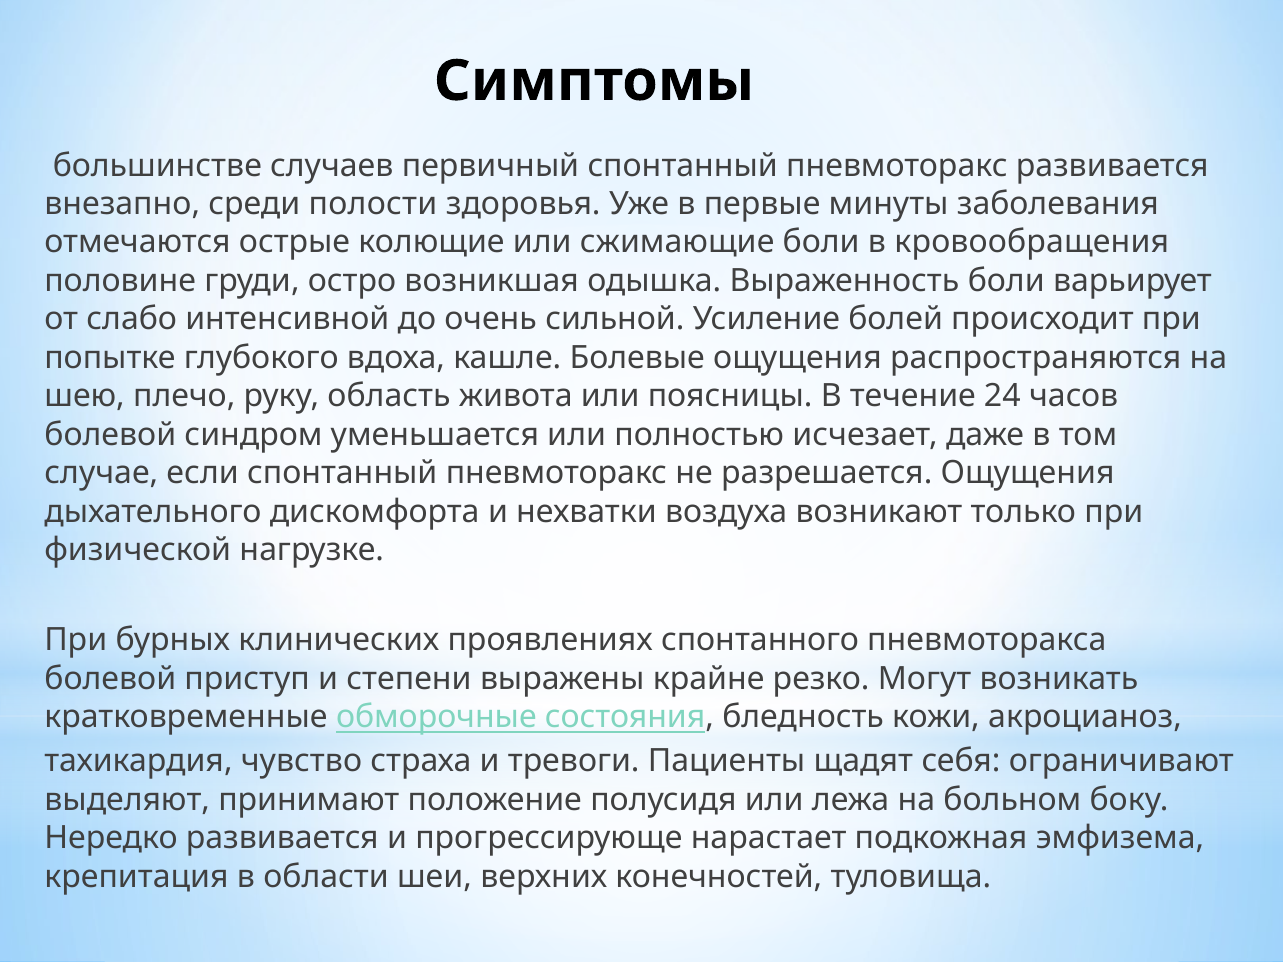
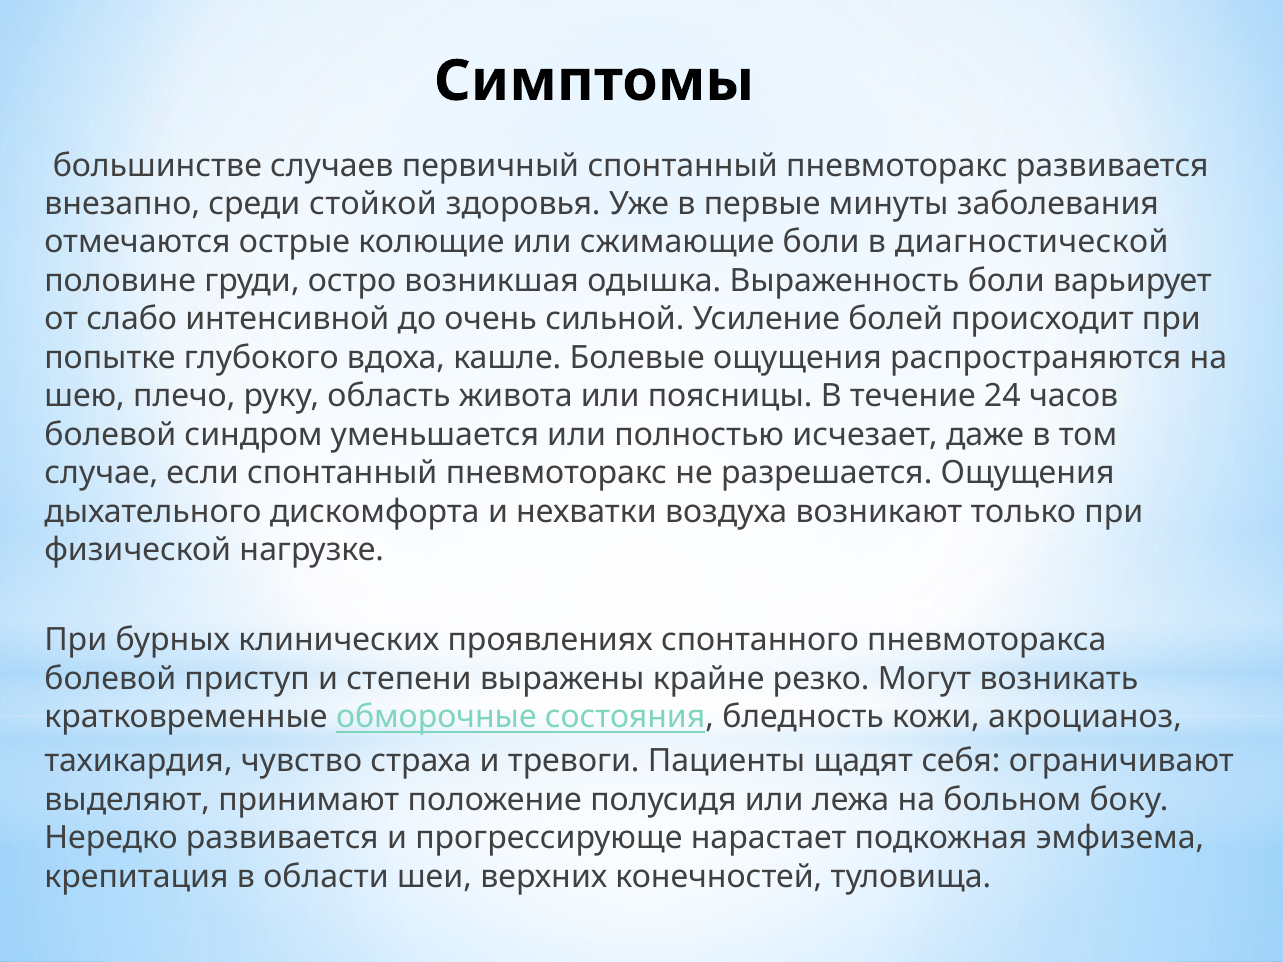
полости: полости -> стойкой (373, 204)
кровообращения: кровообращения -> диагностической (1032, 242)
